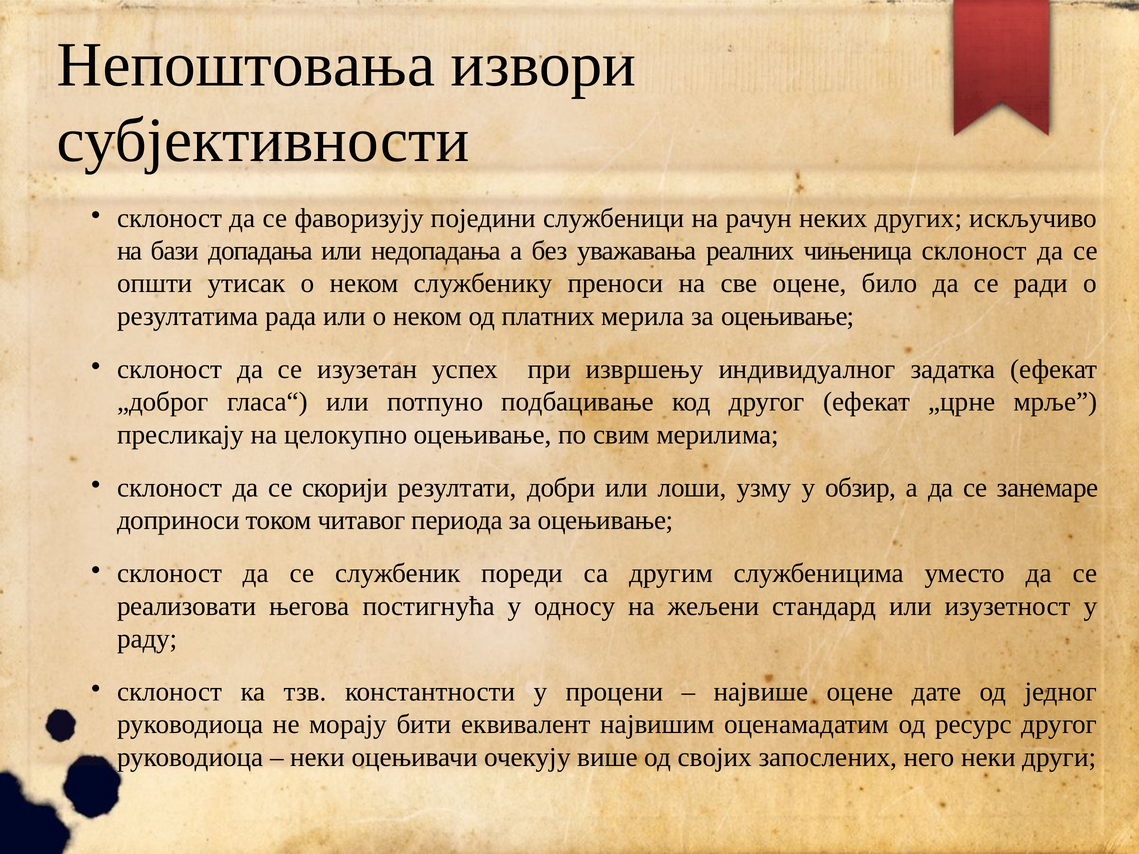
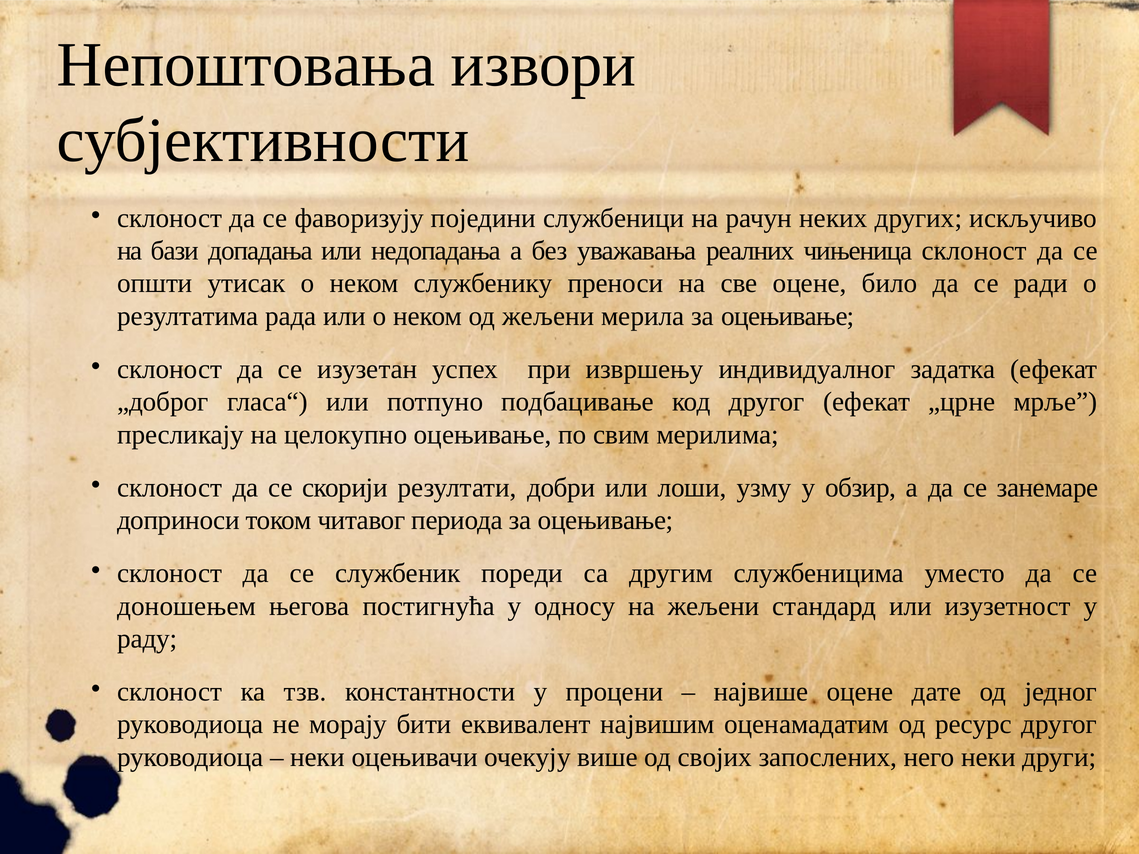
од платних: платних -> жељени (548, 316)
реализовати: реализовати -> доношењем (187, 606)
